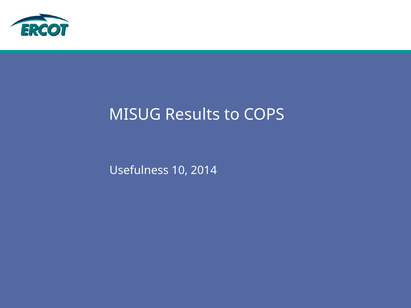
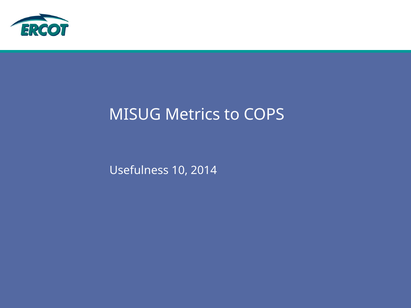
Results: Results -> Metrics (193, 115)
